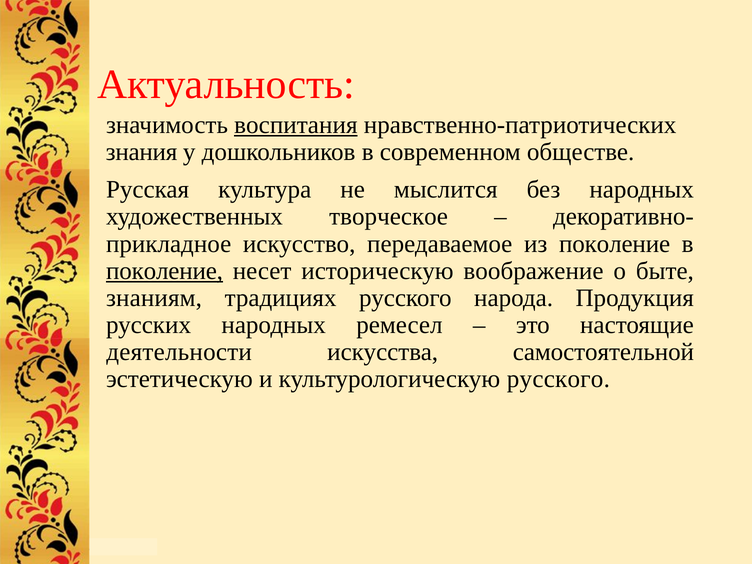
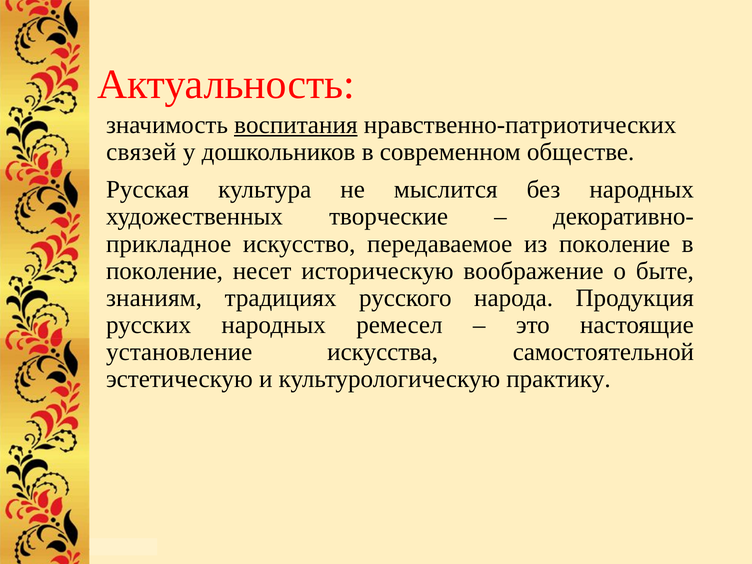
знания: знания -> связей (141, 152)
творческое: творческое -> творческие (389, 217)
поколение underline: present -> none (165, 271)
деятельности: деятельности -> установление (179, 352)
культурологическую русского: русского -> практику (559, 379)
